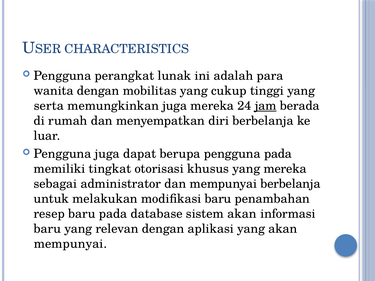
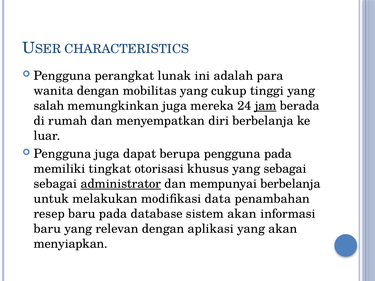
serta: serta -> salah (49, 106)
yang mereka: mereka -> sebagai (285, 169)
administrator underline: none -> present (121, 184)
modifikasi baru: baru -> data (218, 199)
mempunyai: mempunyai -> menyiapkan (71, 244)
